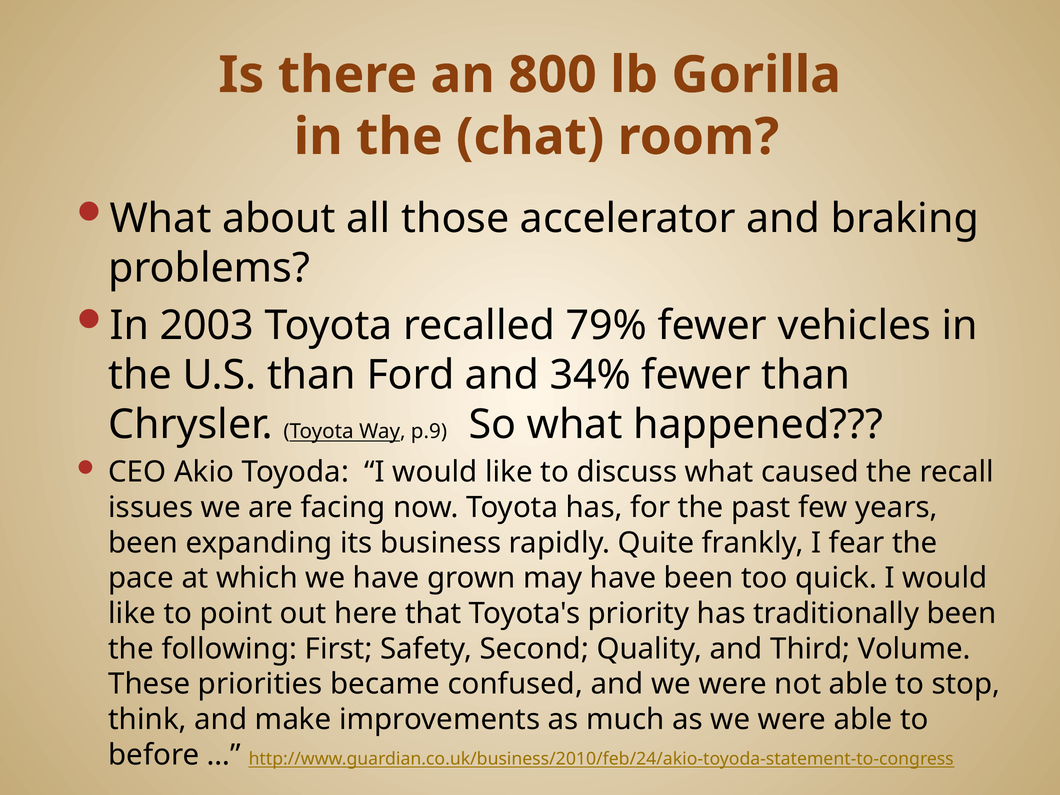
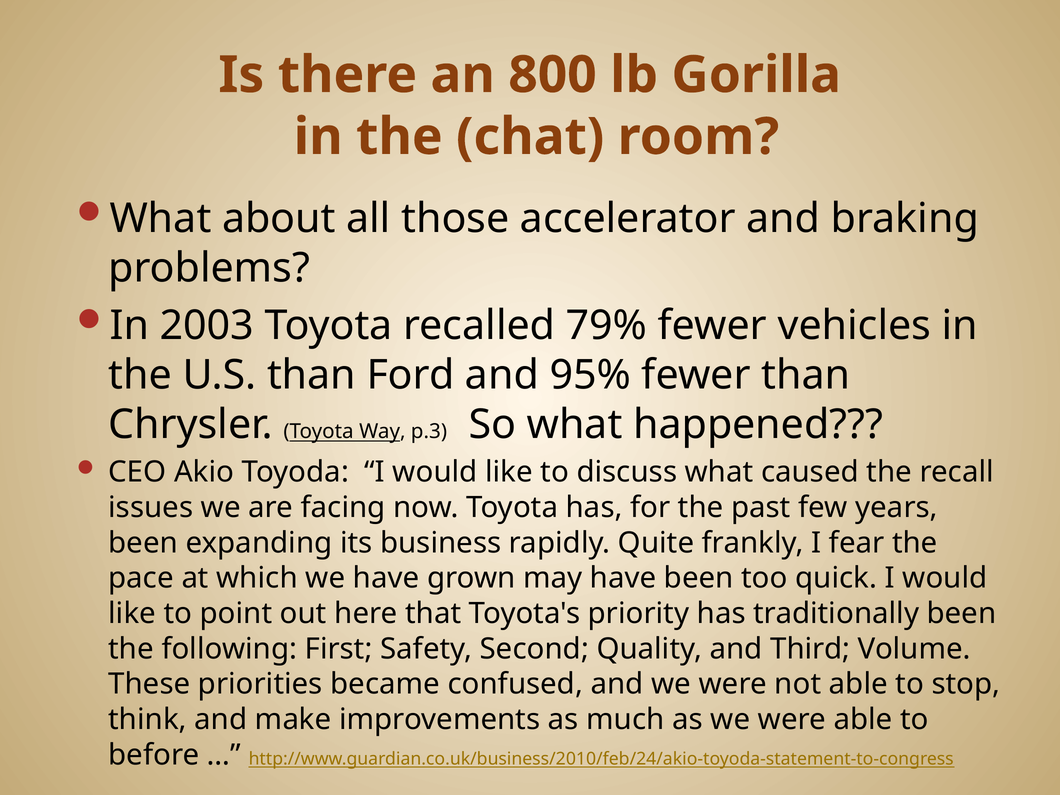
34%: 34% -> 95% (590, 375)
p.9: p.9 -> p.3 (429, 431)
